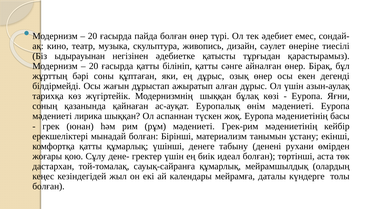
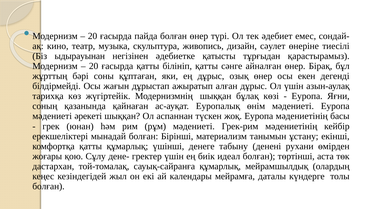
лирика: лирика -> әрекеті (88, 116)
